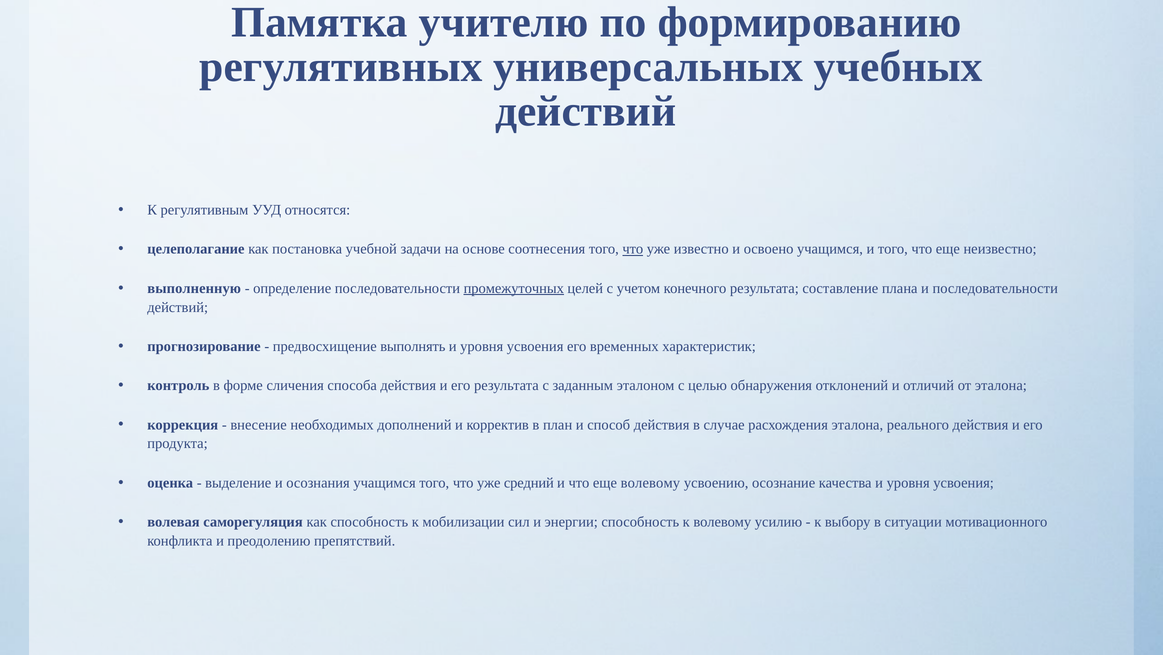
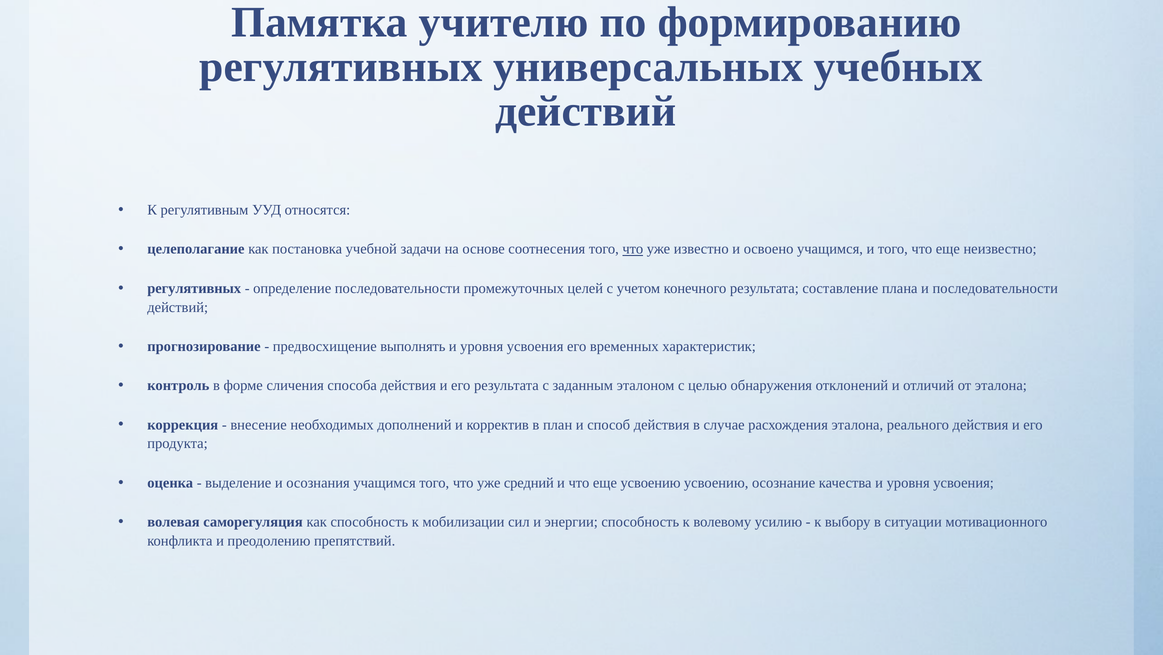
выполненную: выполненную -> регулятивных (194, 288)
промежуточных underline: present -> none (514, 288)
еще волевому: волевому -> усвоению (651, 482)
